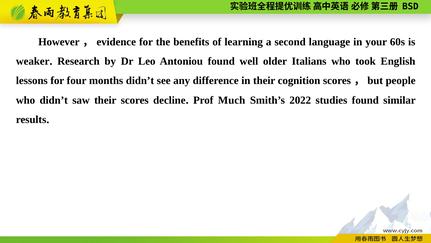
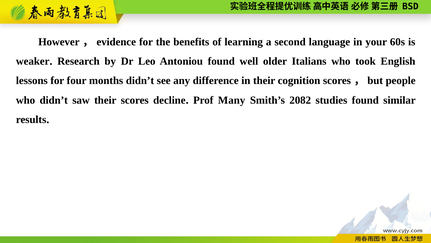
Much: Much -> Many (232, 100)
2022: 2022 -> 2082 (300, 100)
